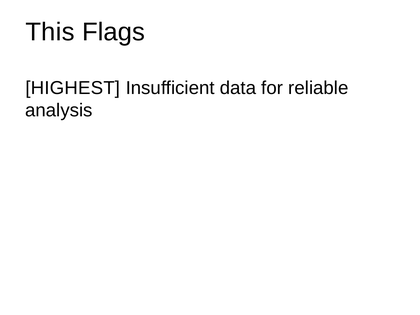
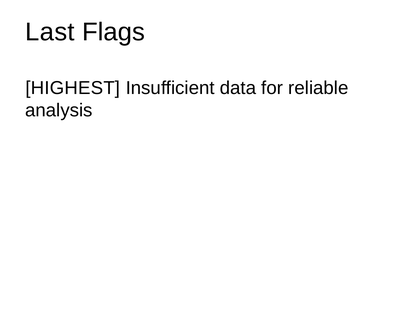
This: This -> Last (50, 32)
